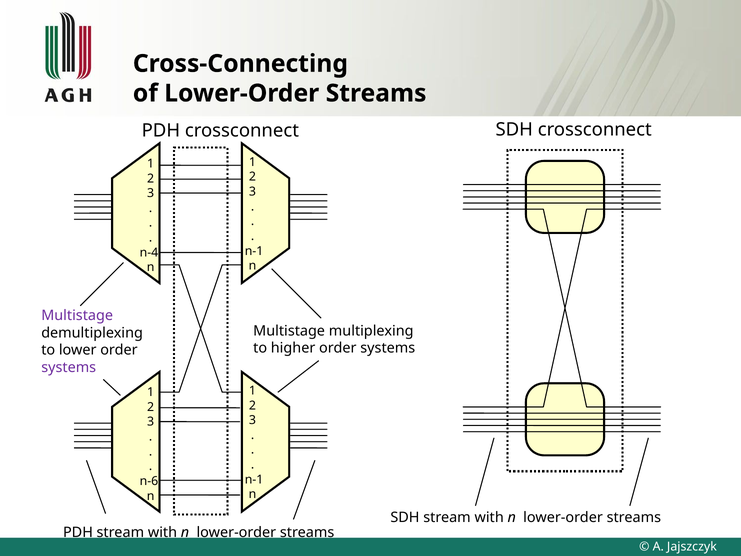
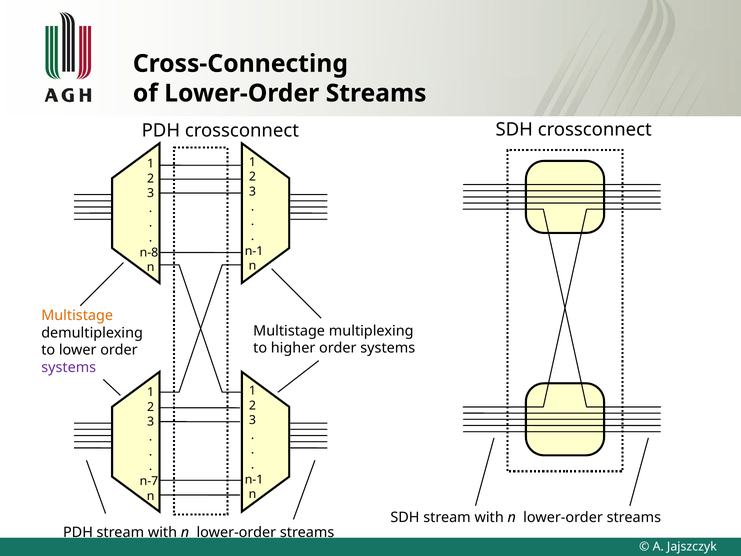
n-4: n-4 -> n-8 (149, 252)
Multistage colour: purple -> orange (77, 315)
n-6: n-6 -> n-7 (149, 481)
